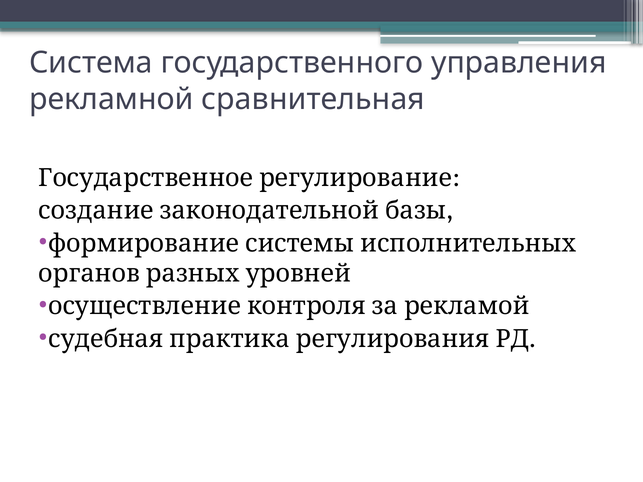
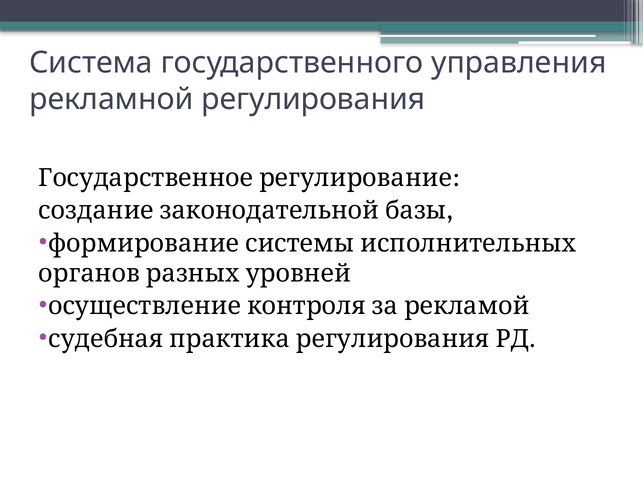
сравнительная: сравнительная -> регулирования (313, 99)
